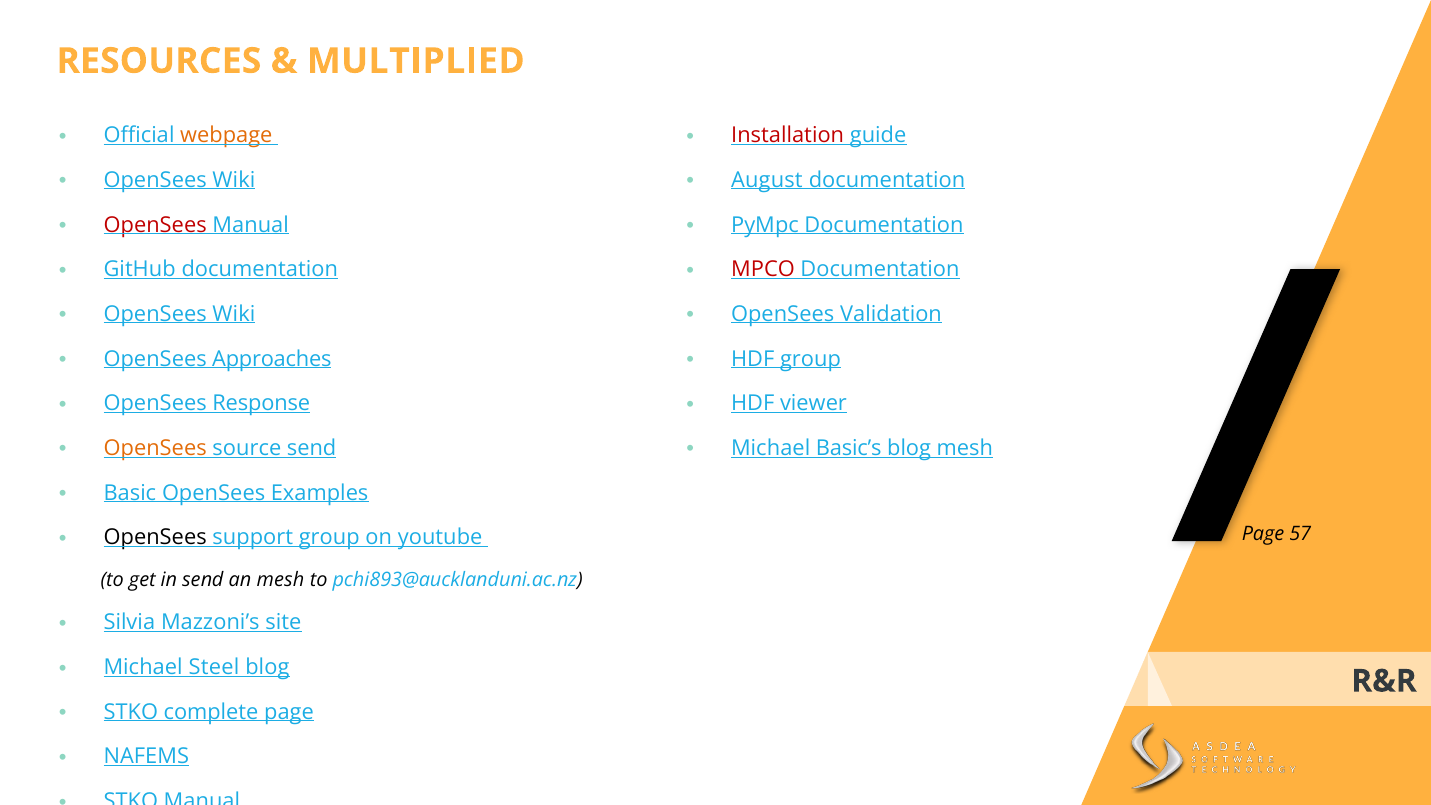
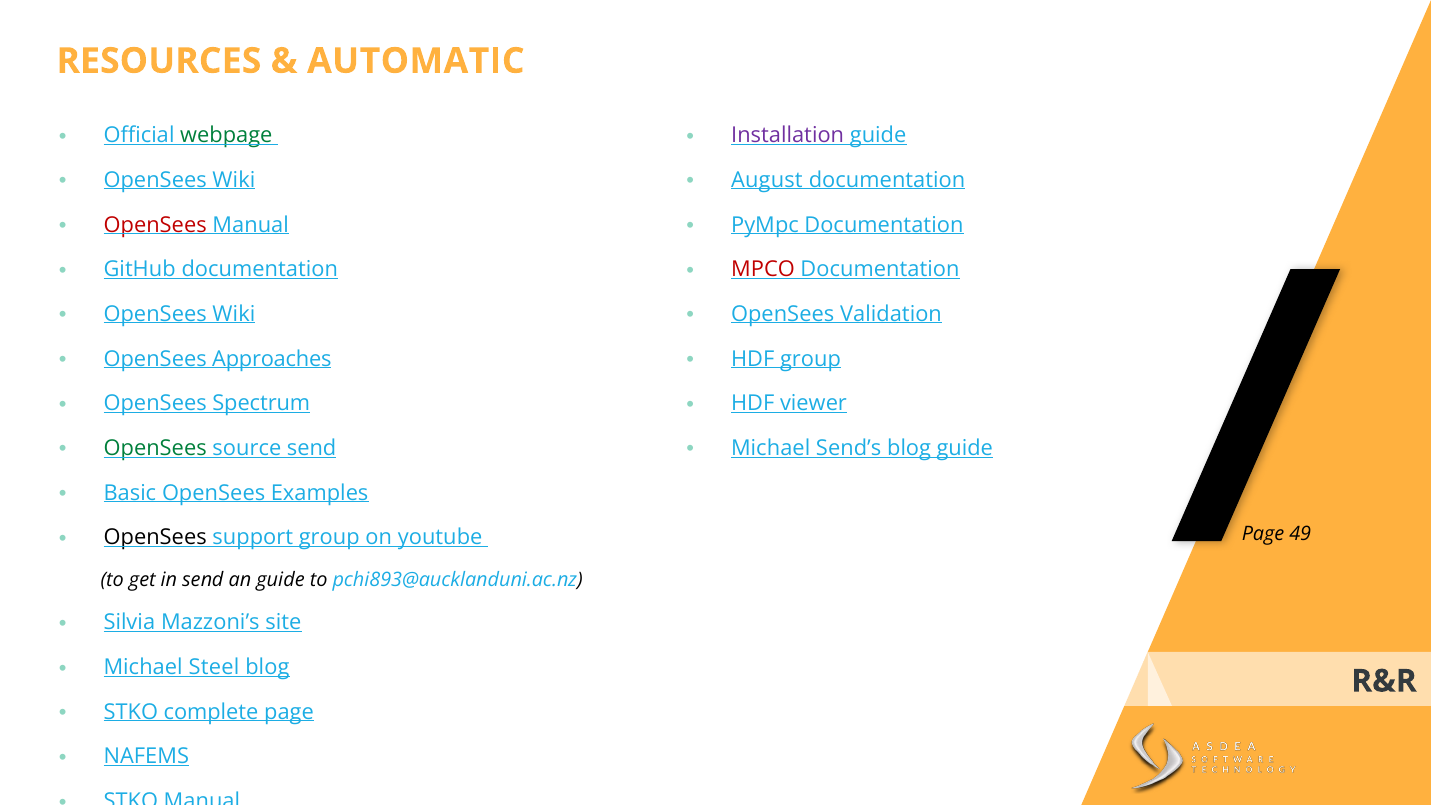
MULTIPLIED: MULTIPLIED -> AUTOMATIC (416, 61)
webpage colour: orange -> green (226, 135)
Installation colour: red -> purple (788, 135)
Response: Response -> Spectrum (261, 403)
OpenSees colour: orange -> green (155, 448)
Basic’s: Basic’s -> Send’s (849, 448)
blog mesh: mesh -> guide (965, 448)
57: 57 -> 49 (1300, 534)
an mesh: mesh -> guide (280, 579)
